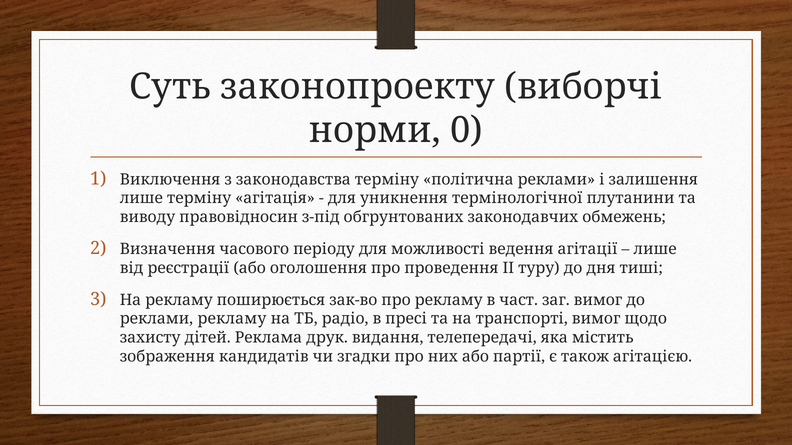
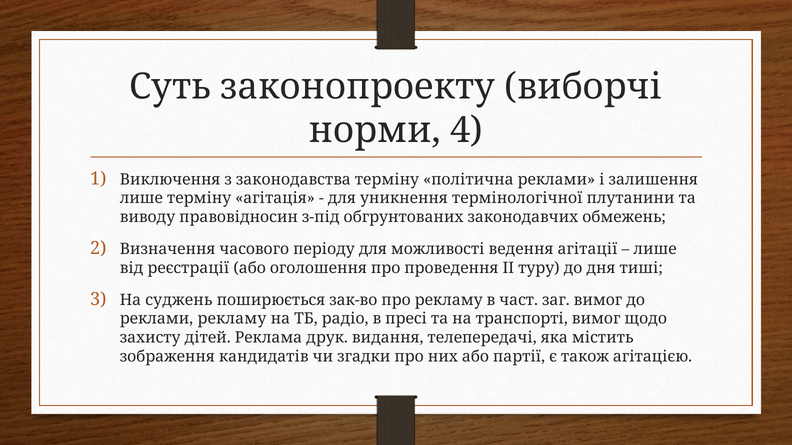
0: 0 -> 4 (467, 130)
На рекламу: рекламу -> суджень (179, 300)
